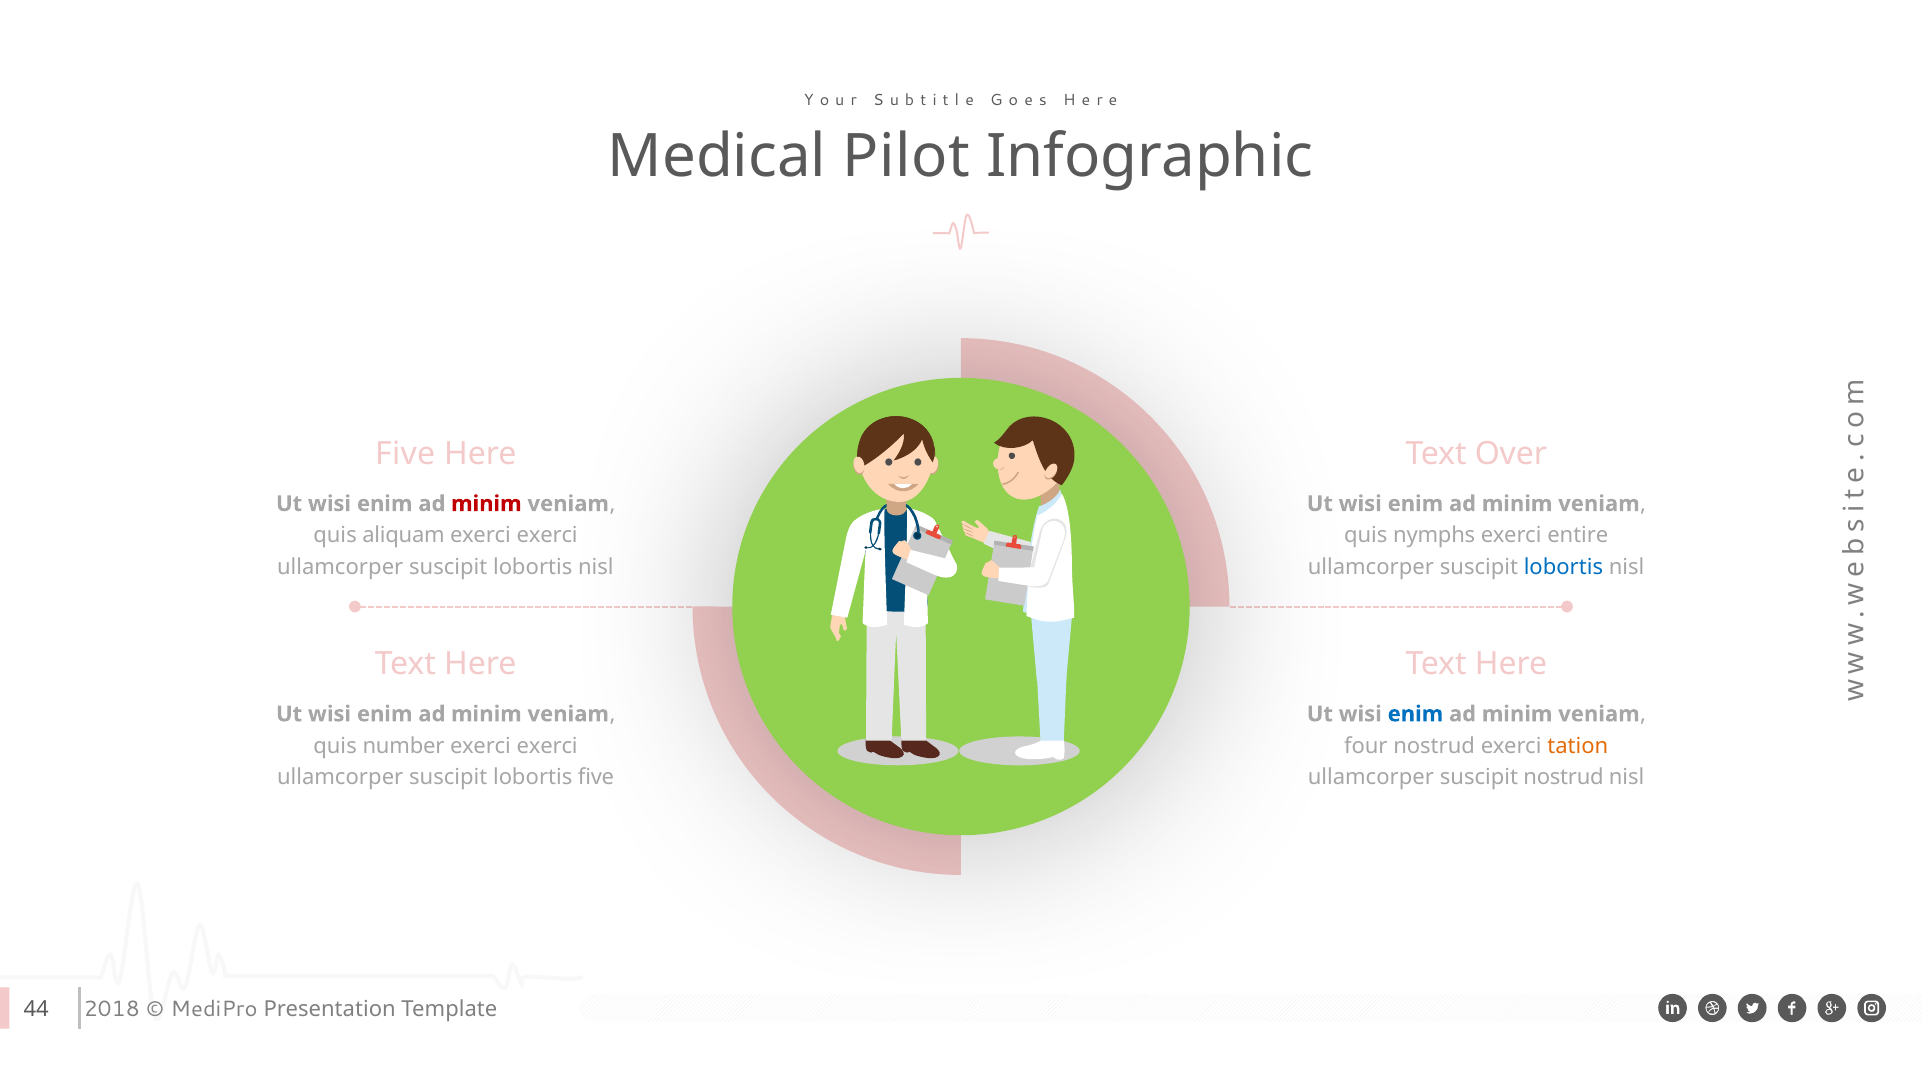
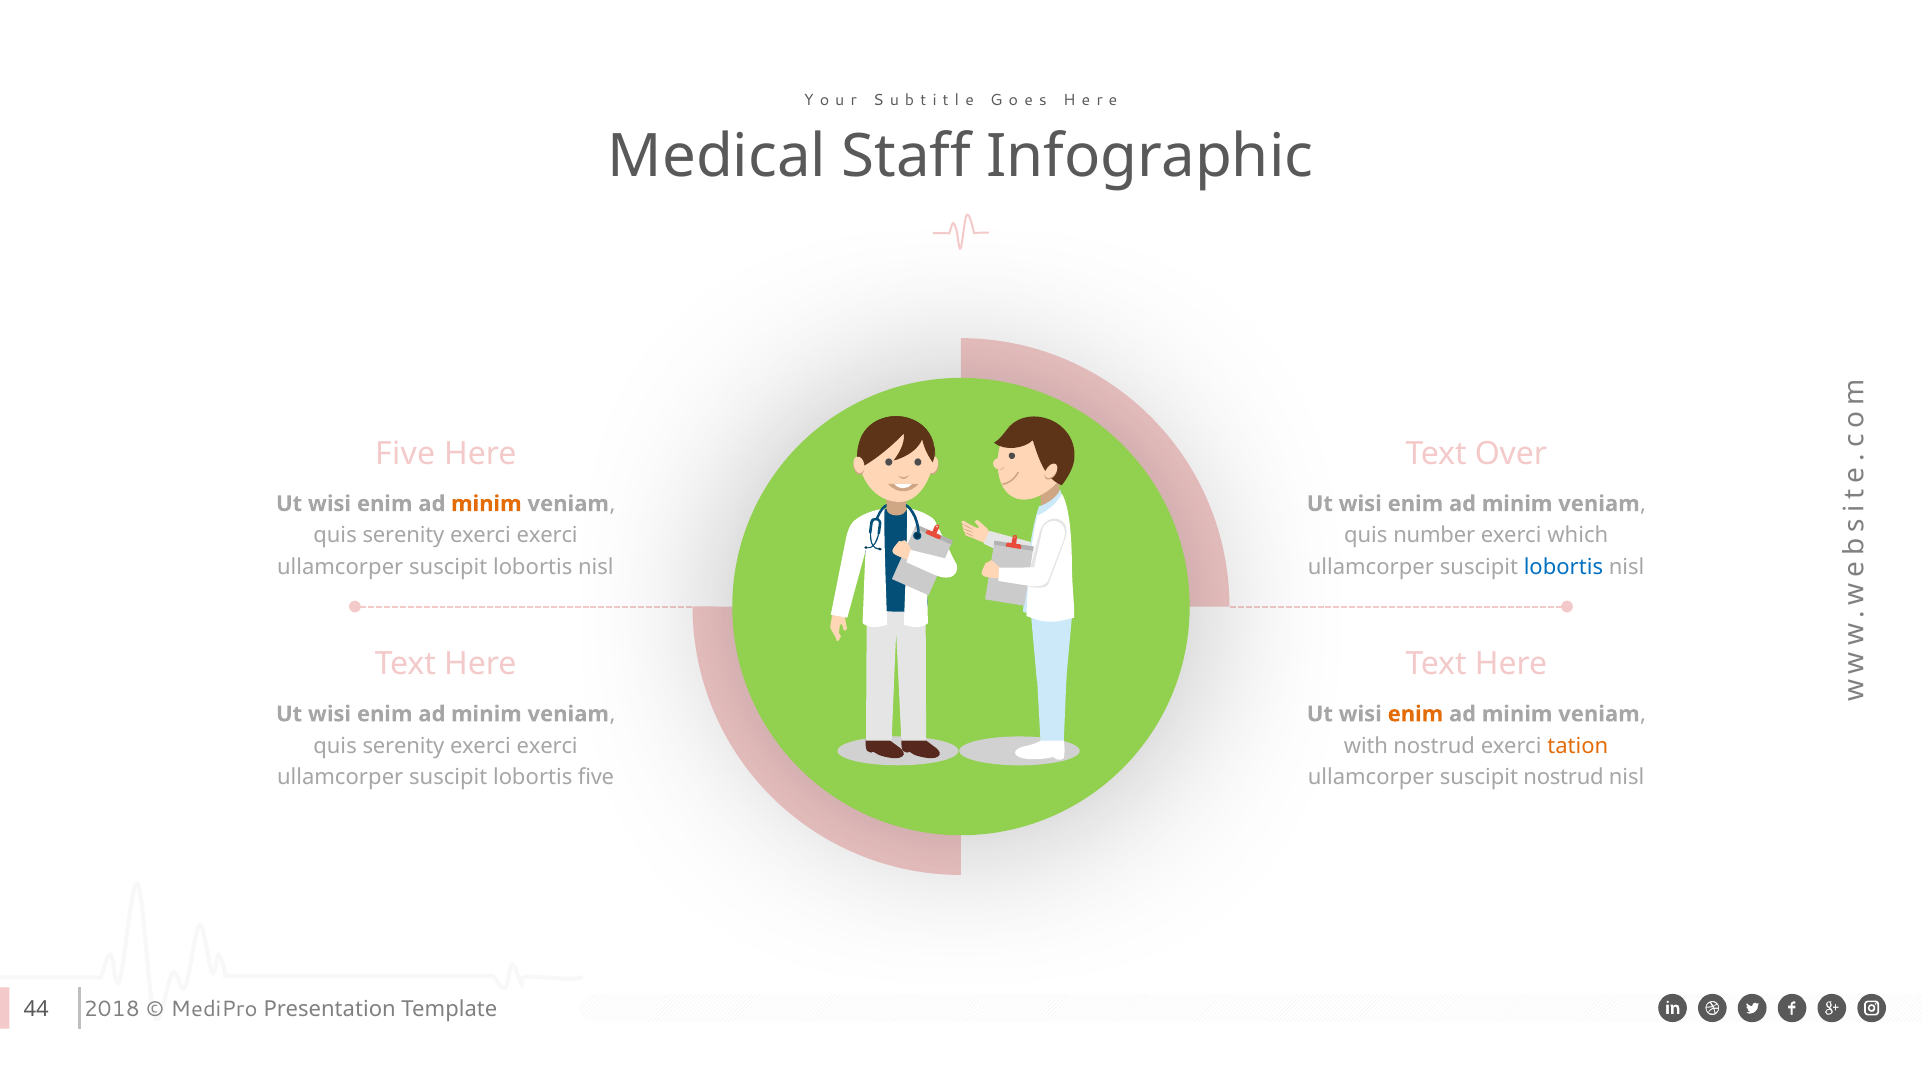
Pilot: Pilot -> Staff (906, 156)
minim colour: red -> orange (486, 504)
aliquam: aliquam -> serenity (403, 536)
nymphs: nymphs -> number (1434, 536)
entire: entire -> which (1578, 536)
enim colour: blue -> orange (1415, 714)
number: number -> serenity (403, 746)
four: four -> with (1366, 746)
